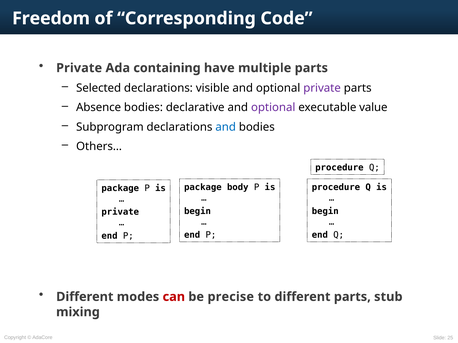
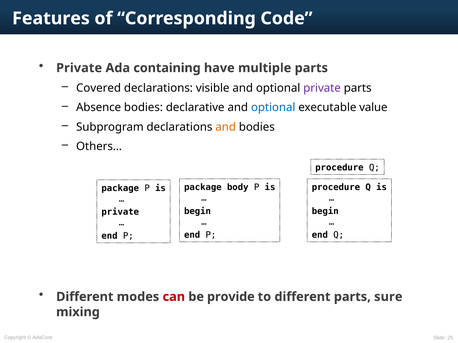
Freedom: Freedom -> Features (51, 18)
Selected: Selected -> Covered (99, 88)
optional colour: purple -> blue (273, 108)
and colour: blue -> orange (226, 127)
precise: precise -> provide (231, 297)
stub: stub -> sure (388, 297)
